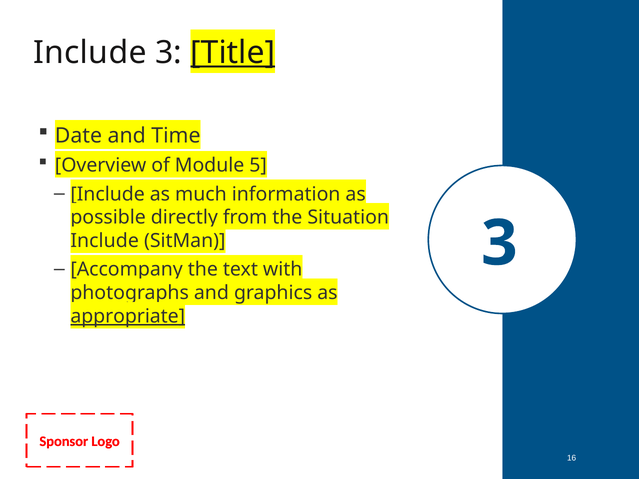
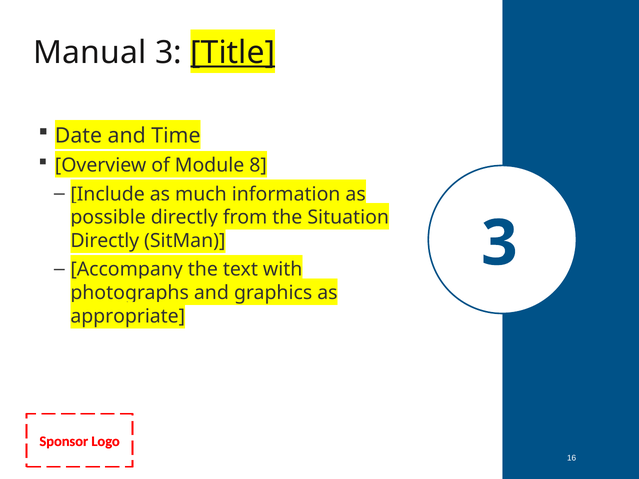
Include: Include -> Manual (90, 53)
5: 5 -> 8 (258, 165)
Include: Include -> Directly (105, 241)
appropriate underline: present -> none (128, 316)
